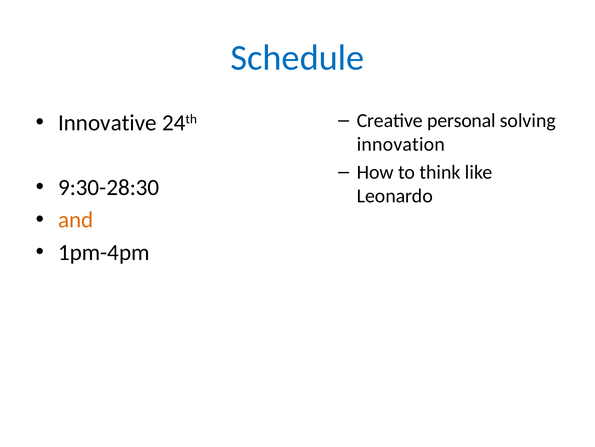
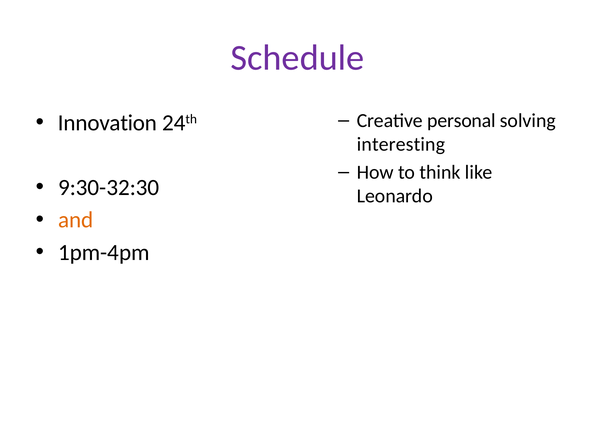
Schedule colour: blue -> purple (297, 58)
Innovative: Innovative -> Innovation (108, 123)
innovation: innovation -> interesting (401, 144)
9:30-28:30: 9:30-28:30 -> 9:30-32:30 (109, 187)
